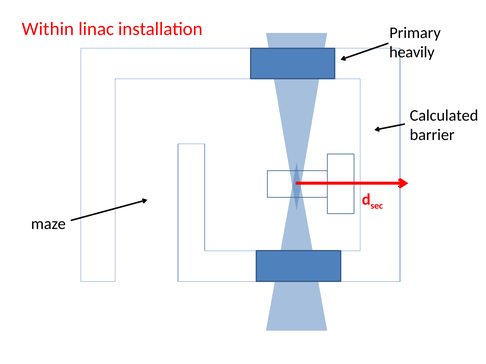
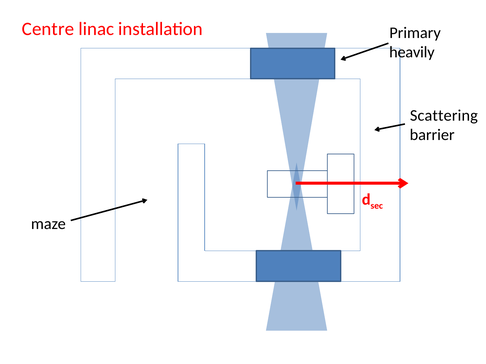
Within: Within -> Centre (48, 29)
Calculated: Calculated -> Scattering (444, 116)
